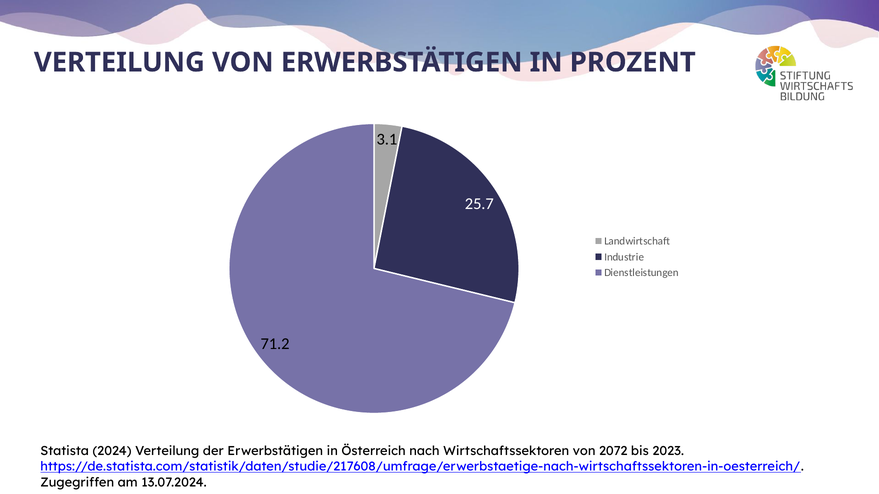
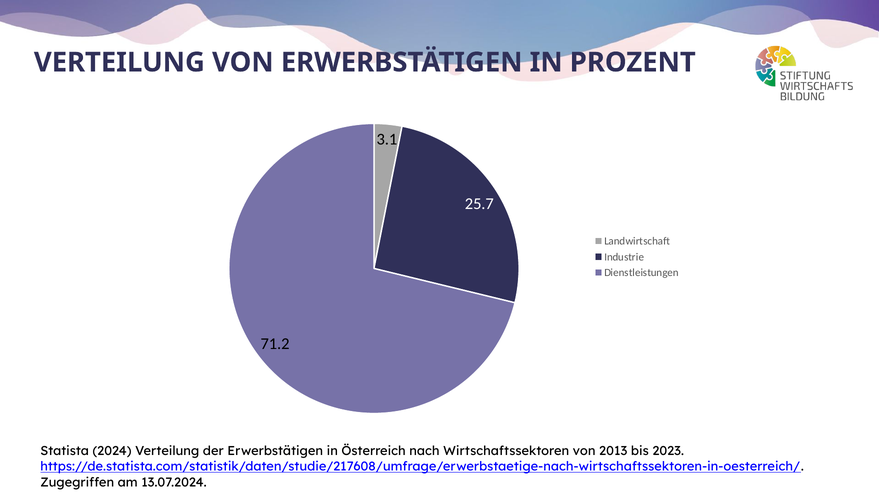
2072: 2072 -> 2013 (613, 451)
